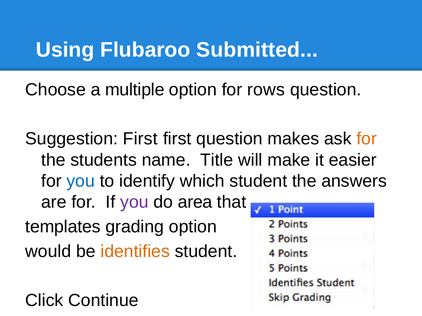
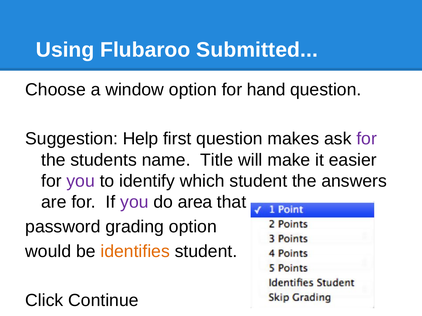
multiple: multiple -> window (135, 90)
rows: rows -> hand (266, 90)
Suggestion First: First -> Help (141, 139)
for colour: orange -> purple (367, 139)
you colour: blue -> purple (81, 181)
templates: templates -> password (63, 227)
